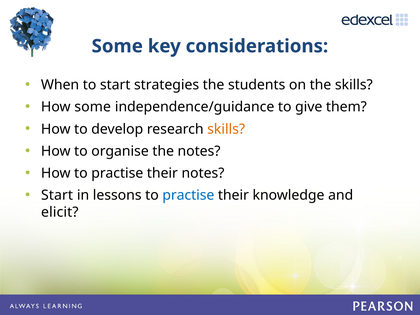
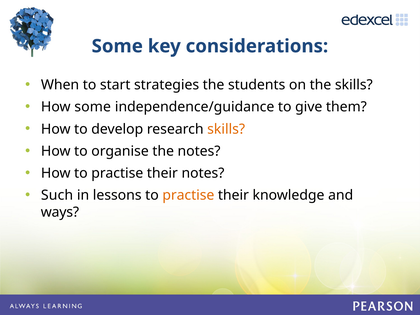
Start: Start -> Such (57, 195)
practise colour: blue -> orange (188, 195)
elicit: elicit -> ways (60, 212)
